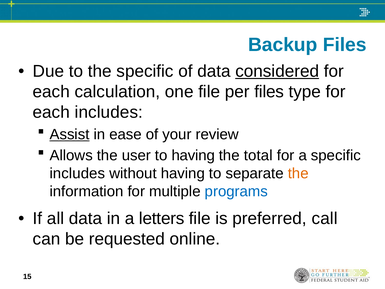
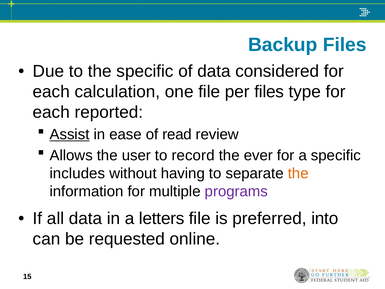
considered underline: present -> none (277, 71)
each includes: includes -> reported (109, 112)
your: your -> read (177, 134)
to having: having -> record (193, 155)
total: total -> ever (258, 155)
programs colour: blue -> purple (236, 191)
call: call -> into (325, 218)
